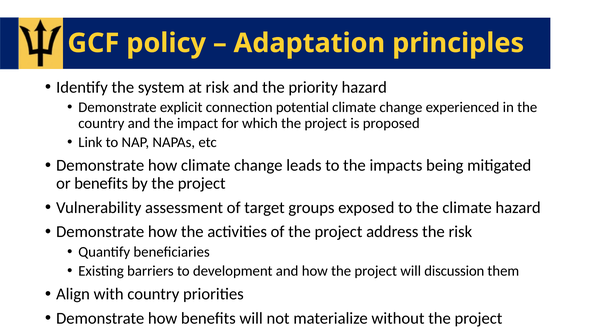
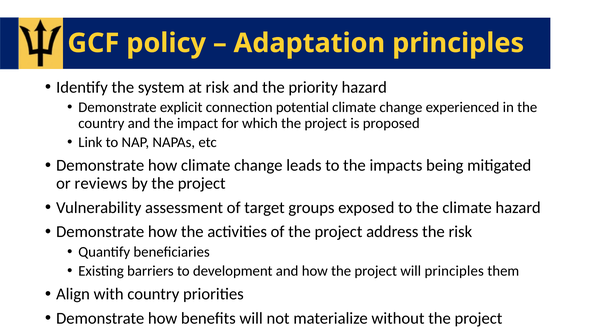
or benefits: benefits -> reviews (101, 183)
will discussion: discussion -> principles (454, 271)
